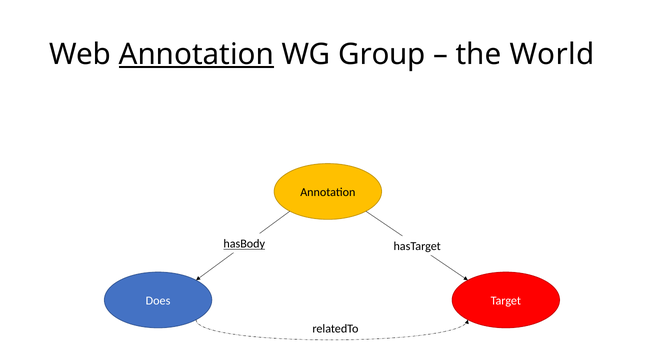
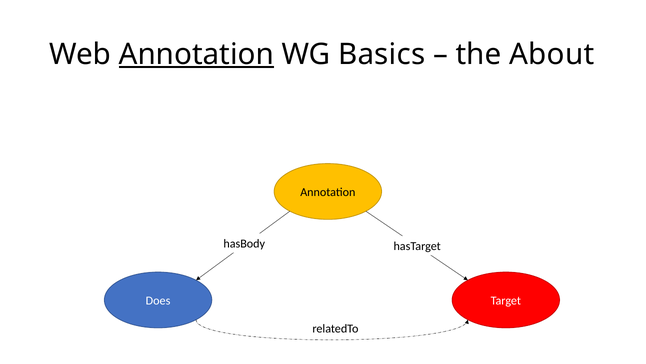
Group: Group -> Basics (382, 54)
World: World -> About (552, 54)
hasBody underline: present -> none (244, 244)
